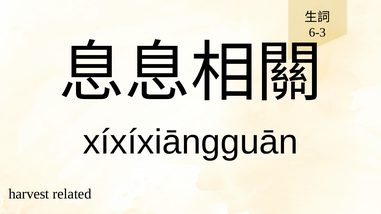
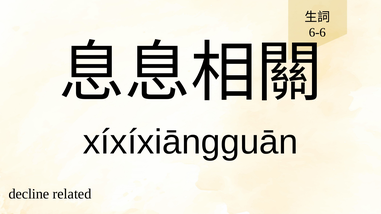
6-3: 6-3 -> 6-6 (317, 32)
harvest: harvest -> decline (29, 194)
